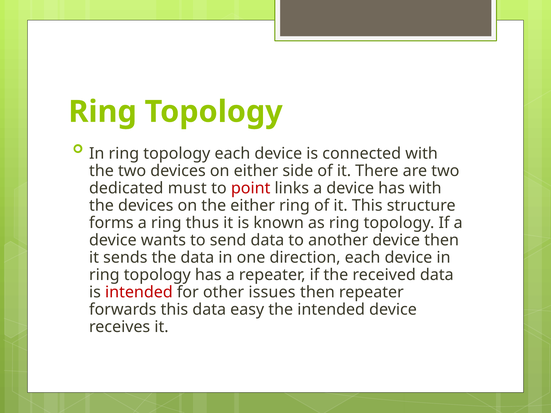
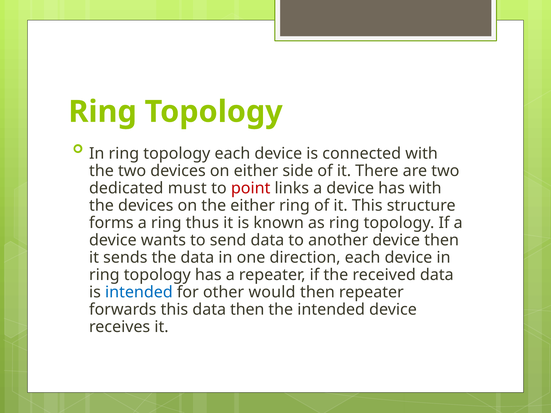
intended colour: red -> blue (139, 292)
issues: issues -> would (272, 292)
data easy: easy -> then (247, 310)
